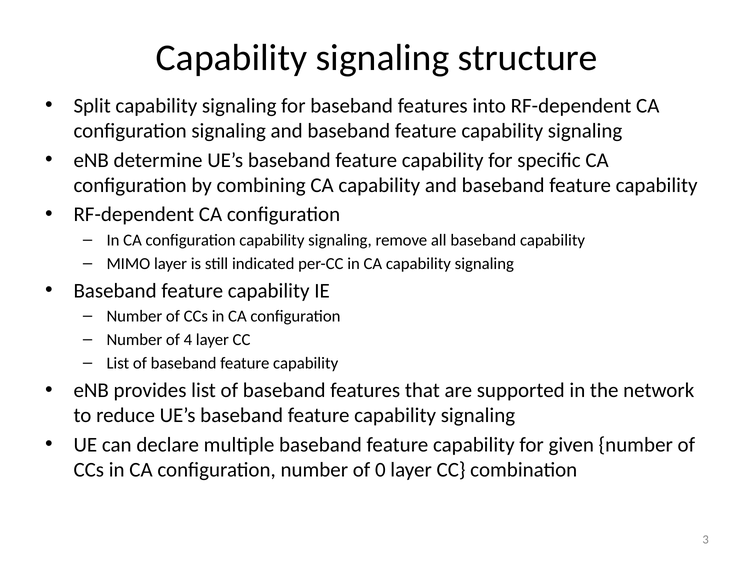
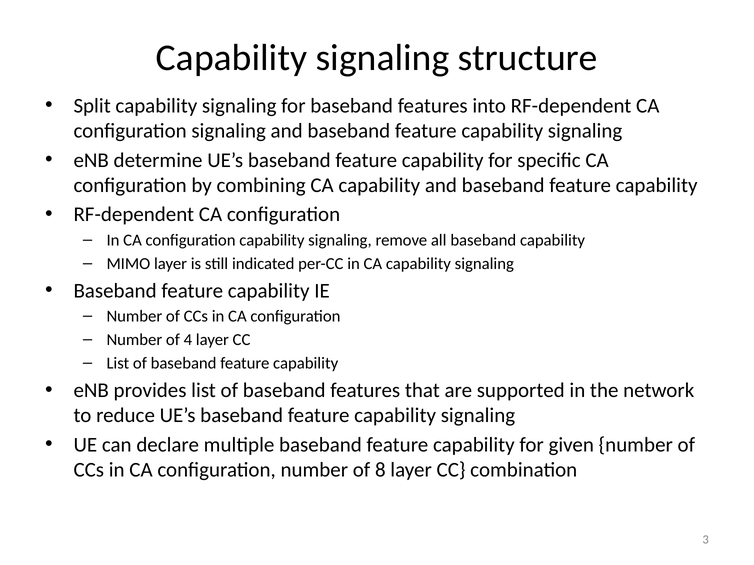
0: 0 -> 8 (380, 470)
